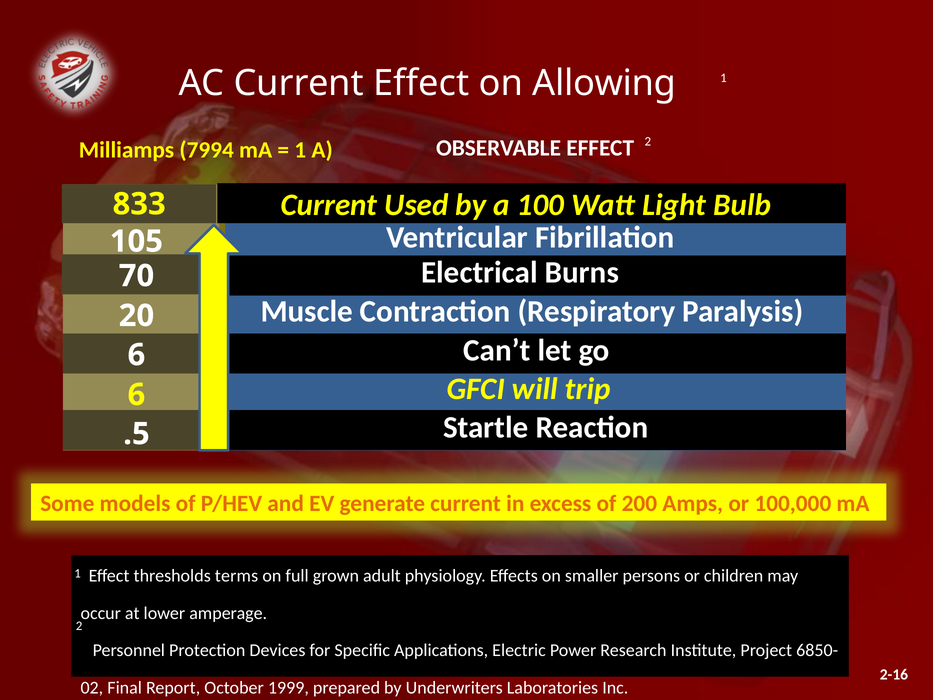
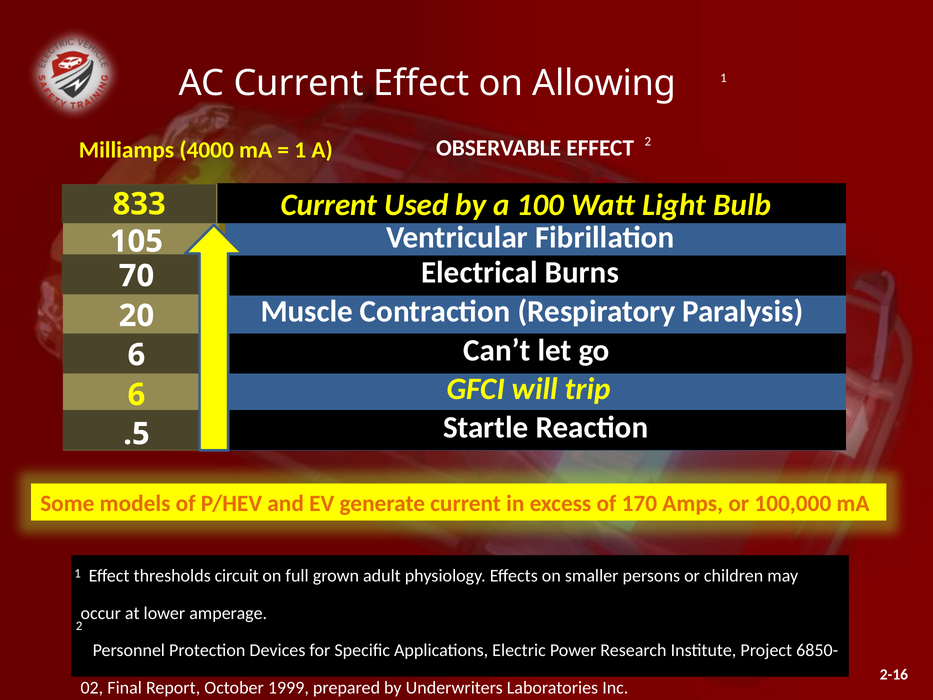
7994: 7994 -> 4000 (207, 150)
200: 200 -> 170 (639, 503)
terms: terms -> circuit (237, 576)
